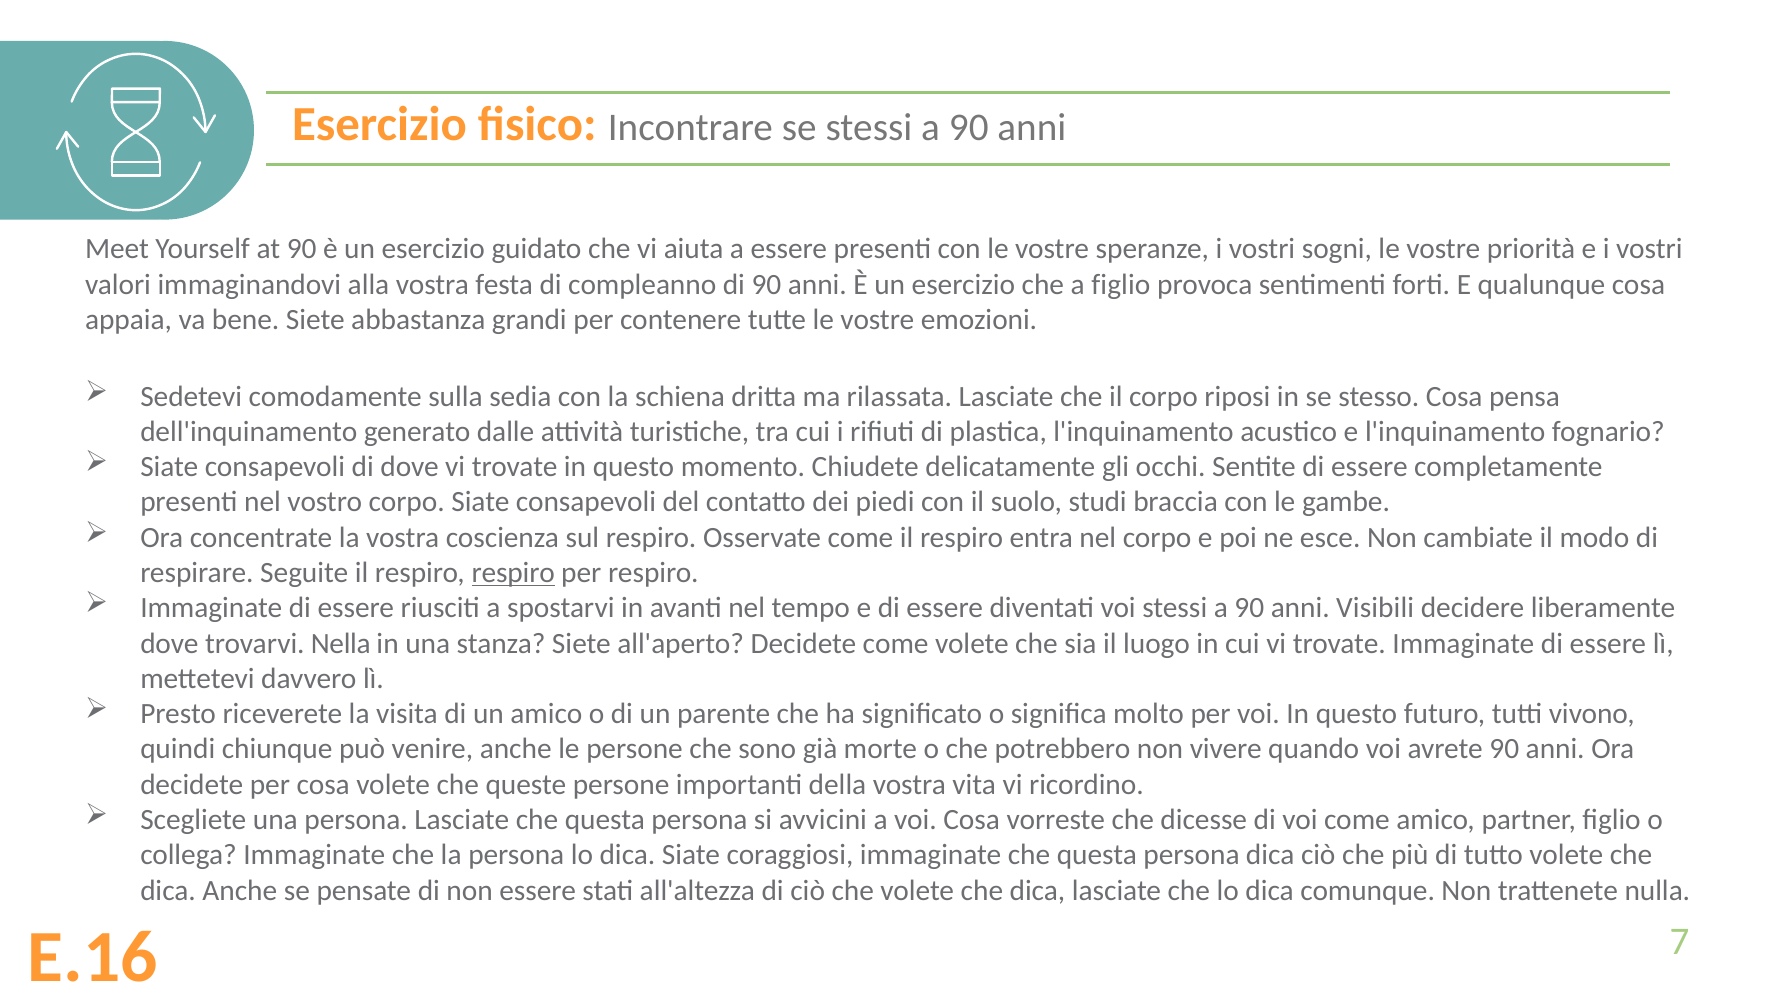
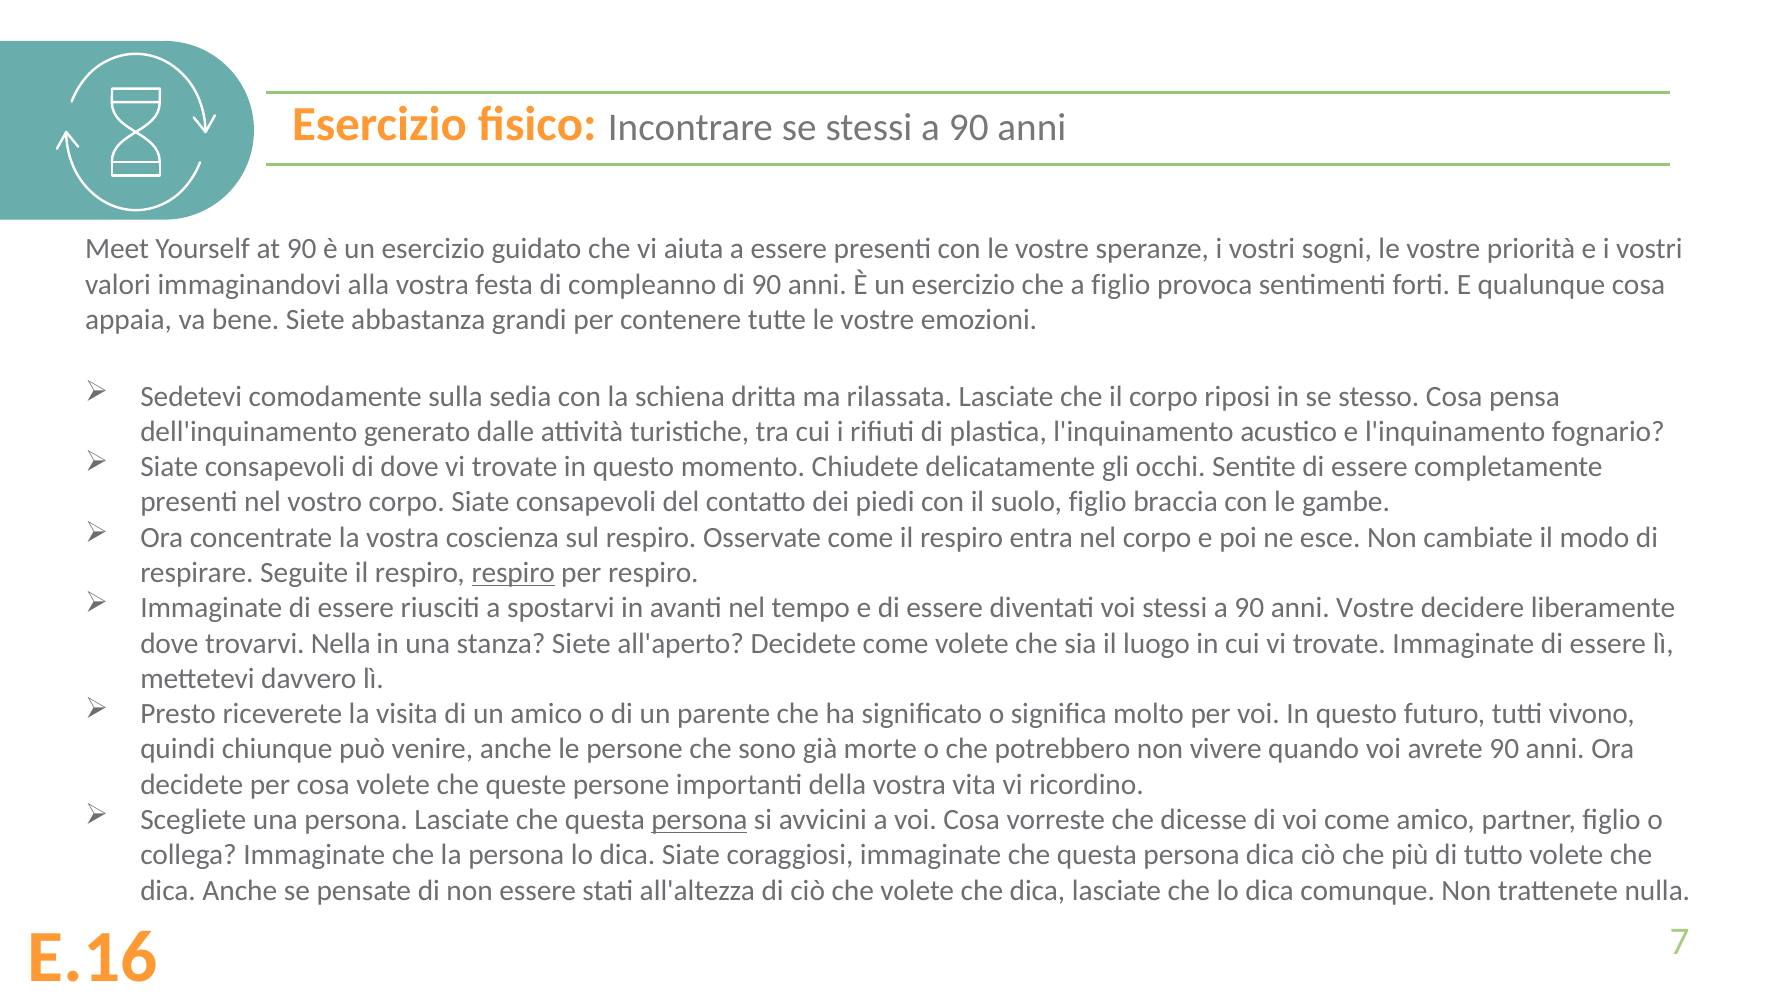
suolo studi: studi -> figlio (1098, 502)
anni Visibili: Visibili -> Vostre (1375, 608)
persona underline: none -> present (699, 820)
